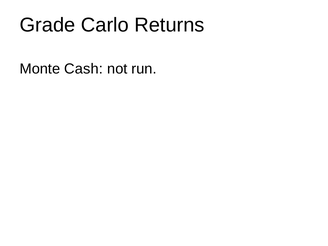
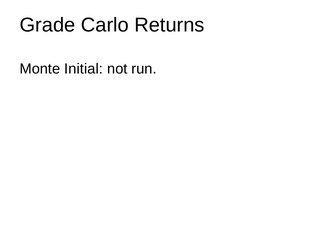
Cash: Cash -> Initial (84, 69)
